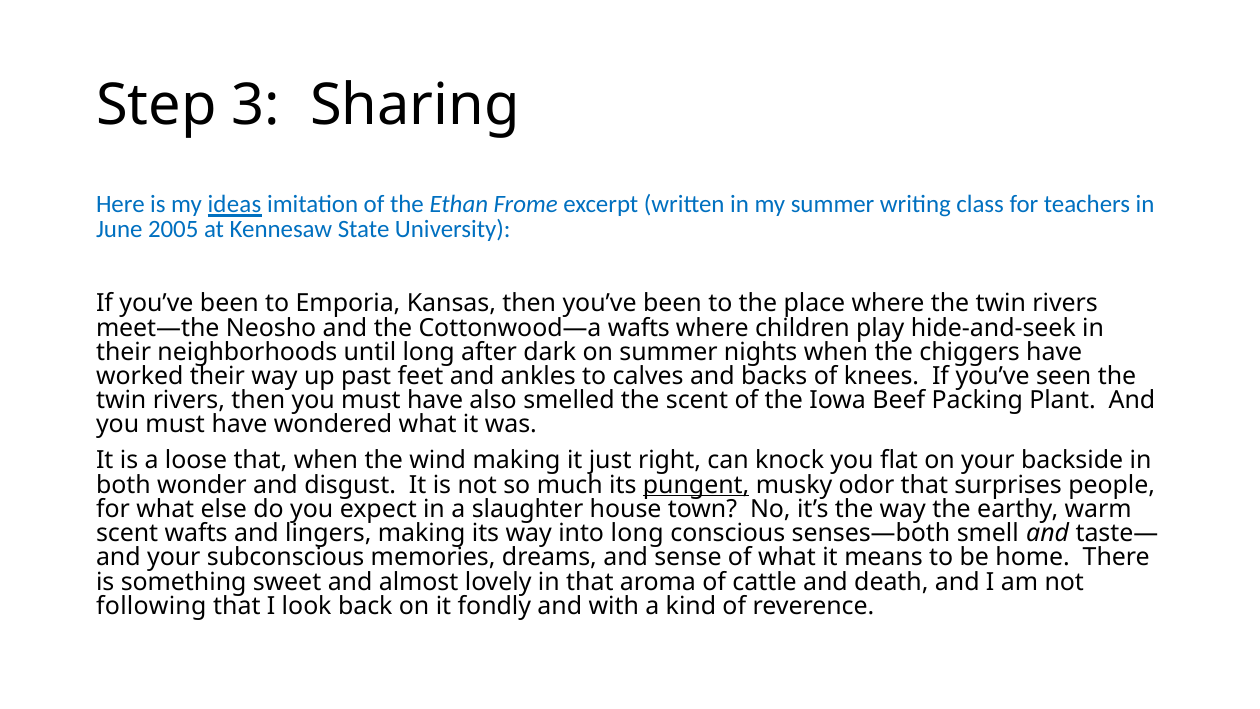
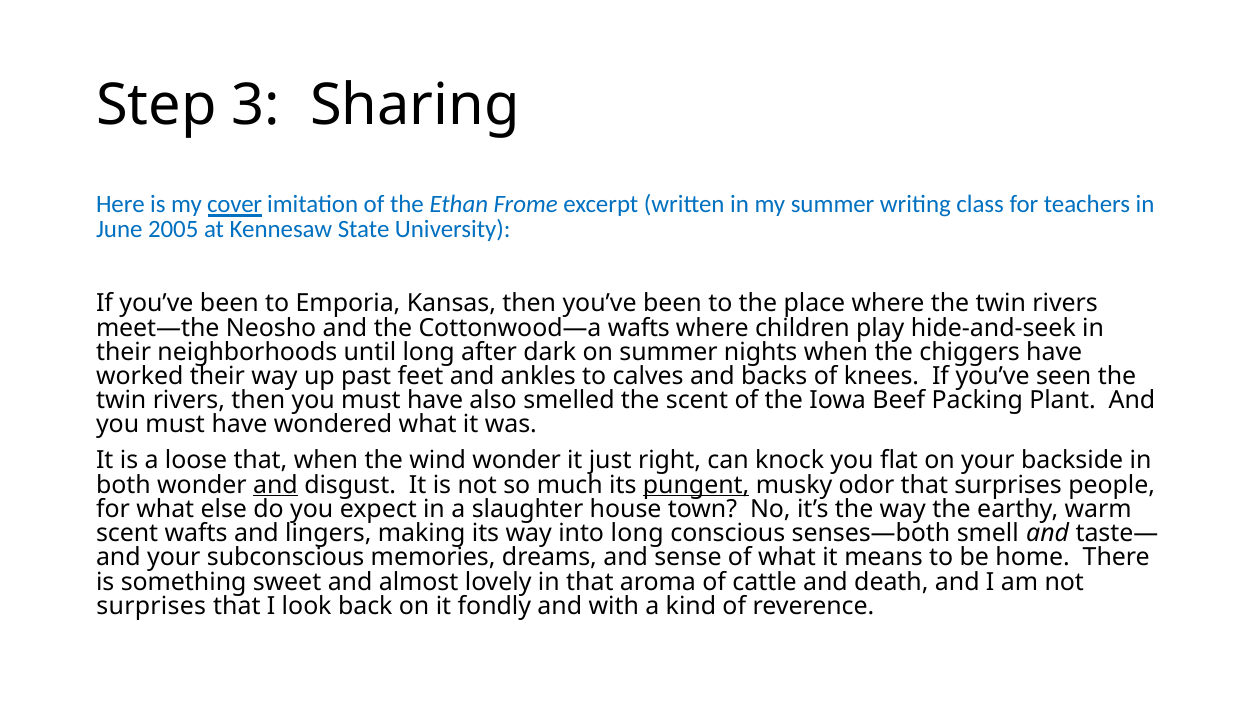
ideas: ideas -> cover (235, 205)
wind making: making -> wonder (517, 461)
and underline: none -> present (275, 485)
following: following -> surprises (151, 606)
